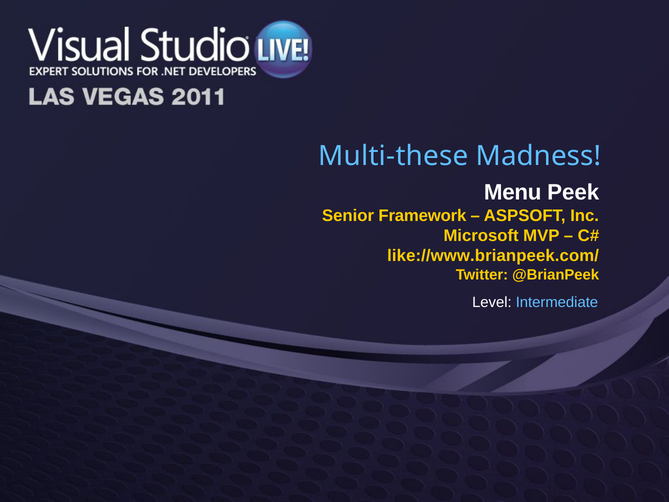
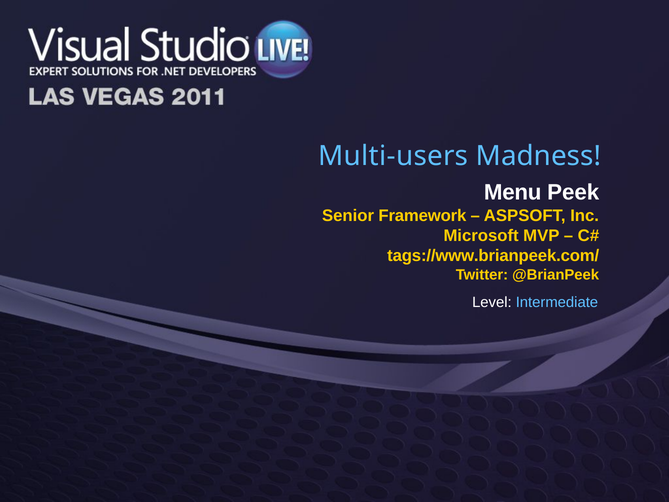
Multi-these: Multi-these -> Multi-users (393, 156)
like://www.brianpeek.com/: like://www.brianpeek.com/ -> tags://www.brianpeek.com/ (493, 256)
